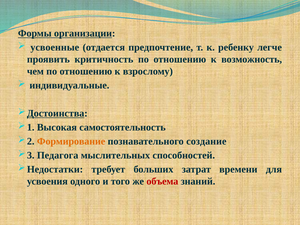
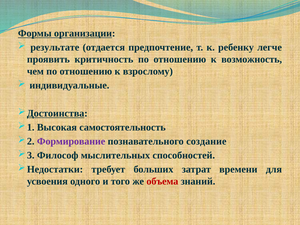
усвоенные: усвоенные -> результате (55, 47)
Формирование colour: orange -> purple (71, 141)
Педагога: Педагога -> Философ (58, 155)
